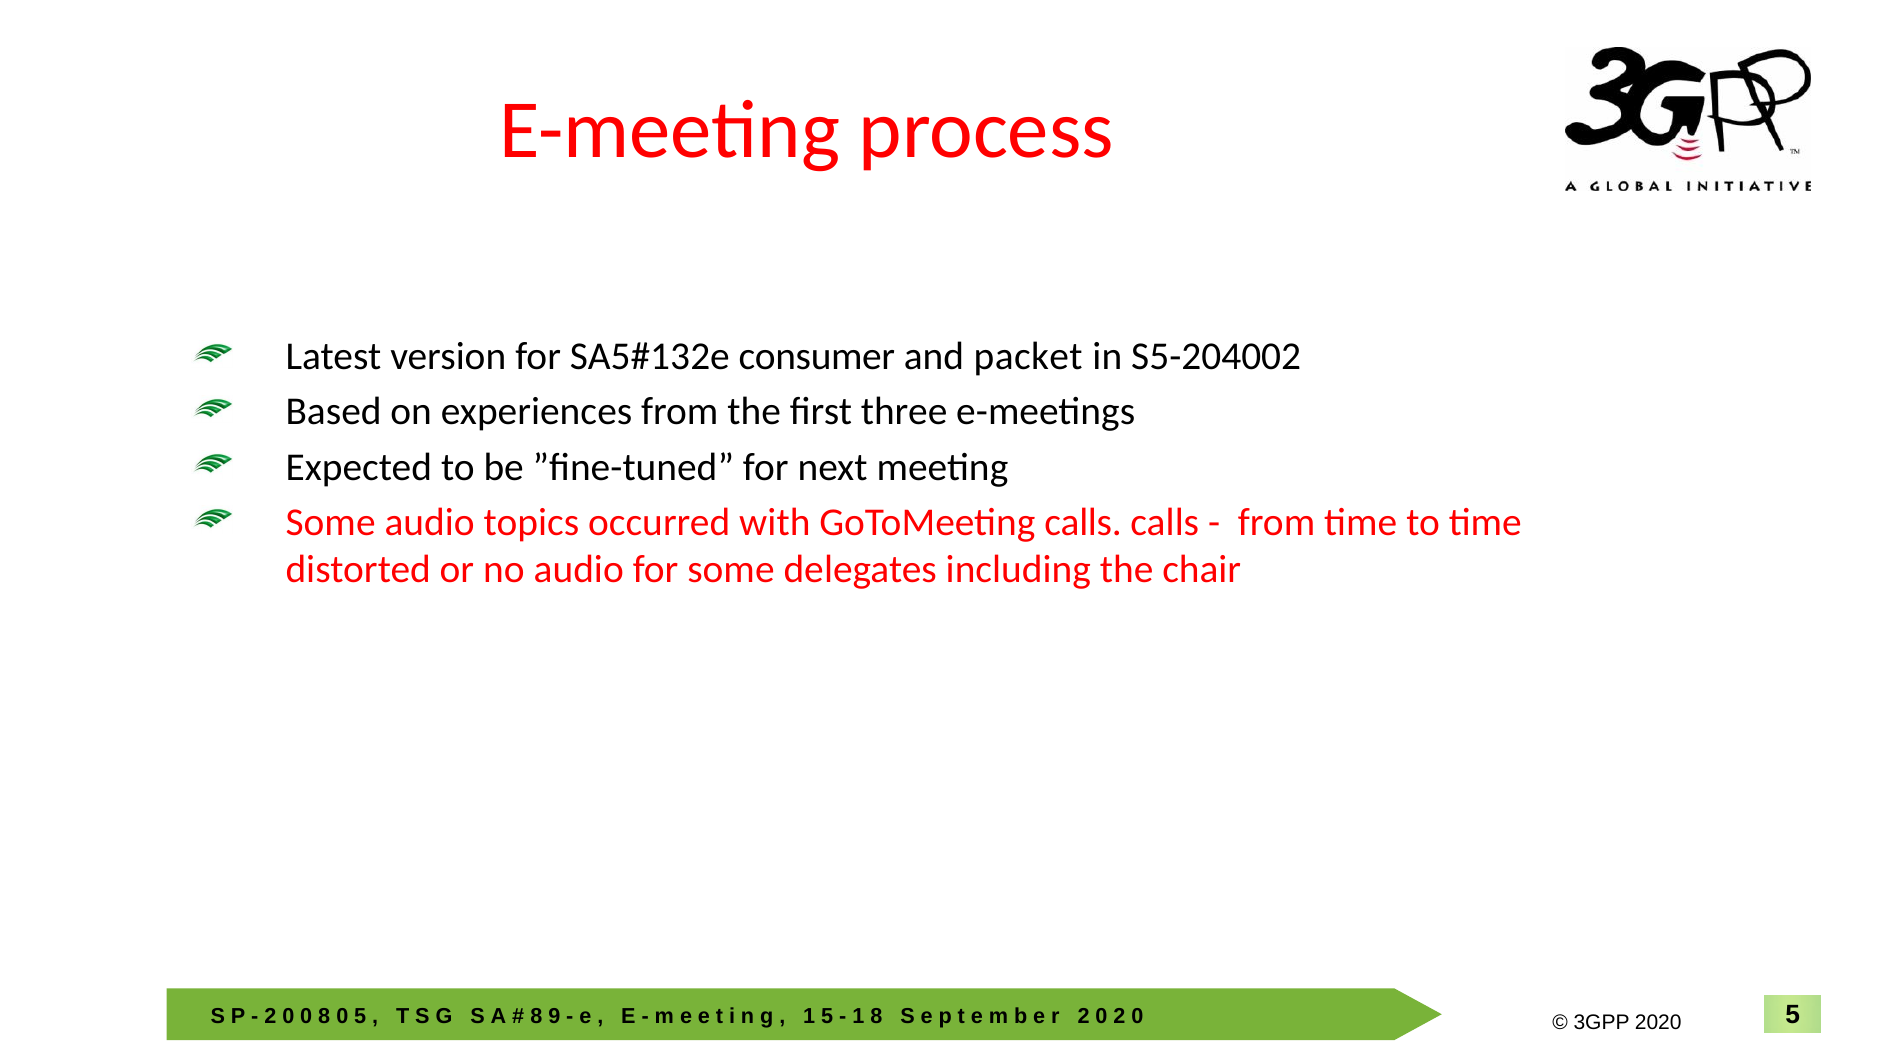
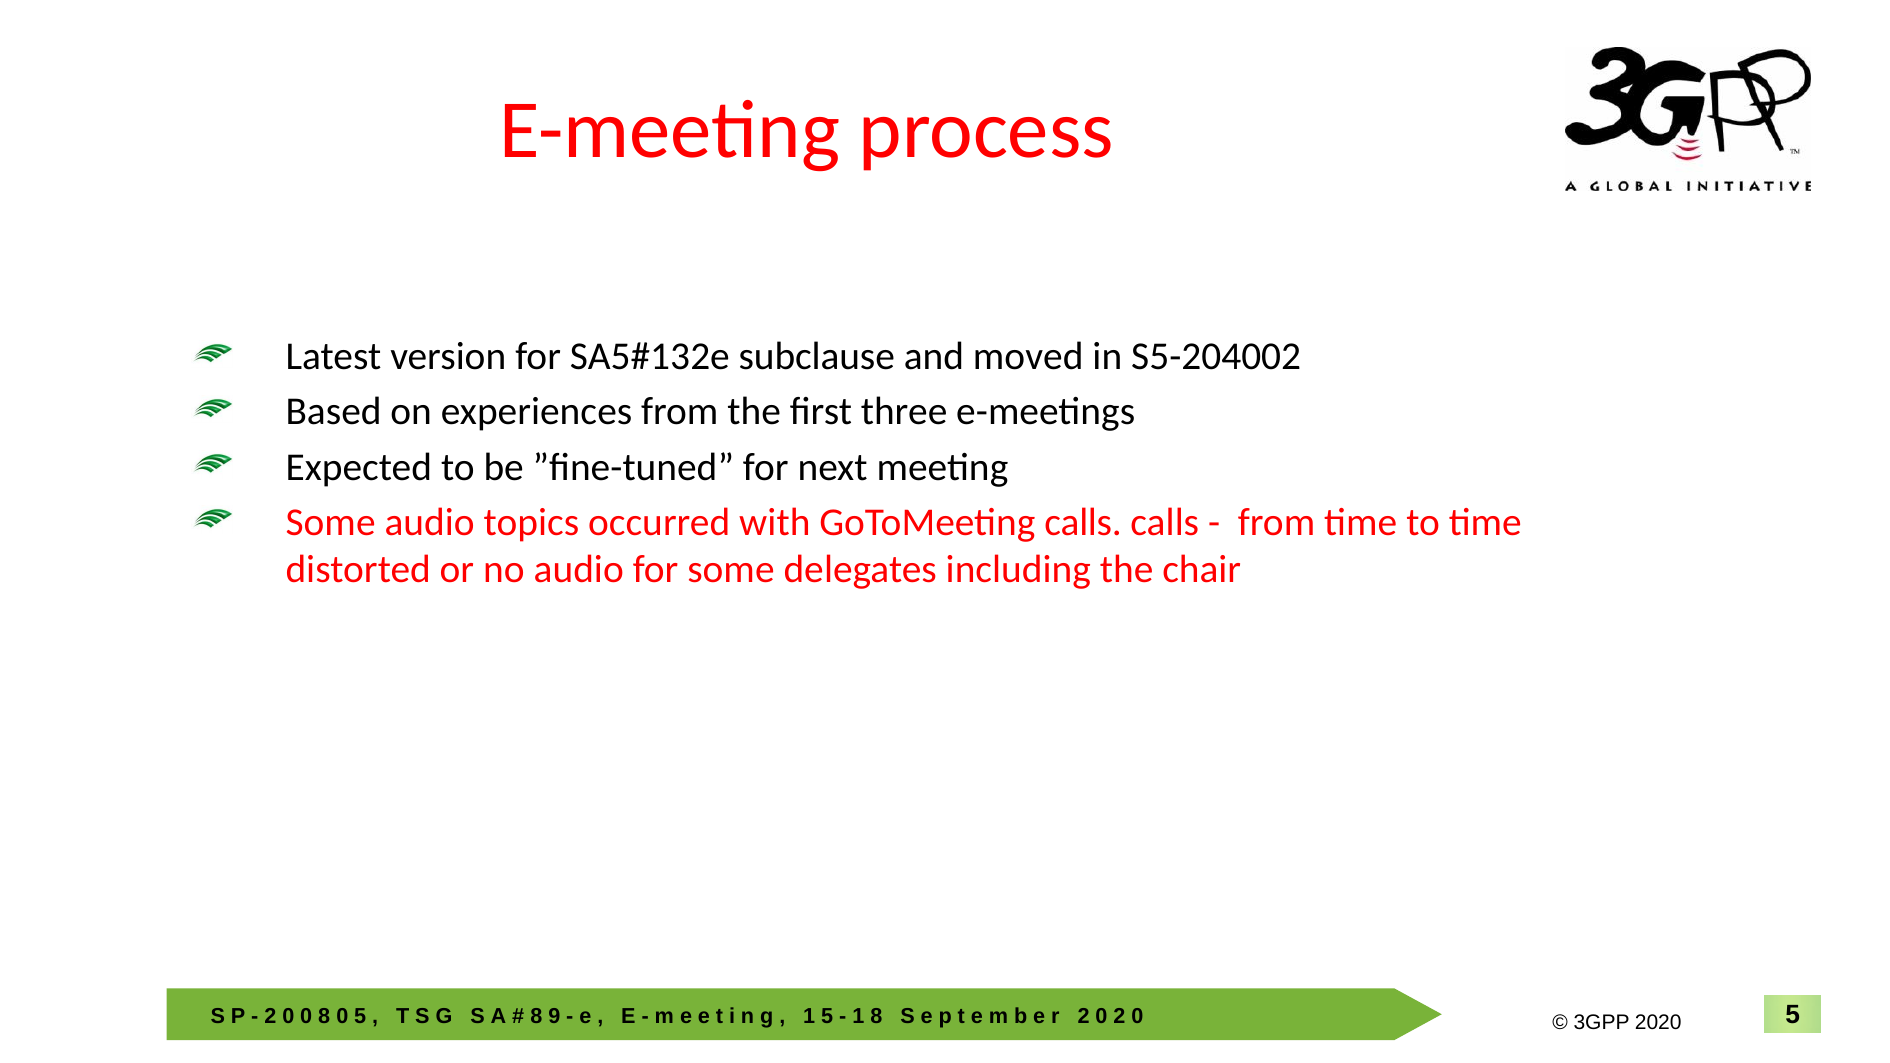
consumer: consumer -> subclause (817, 357)
packet: packet -> moved (1028, 357)
